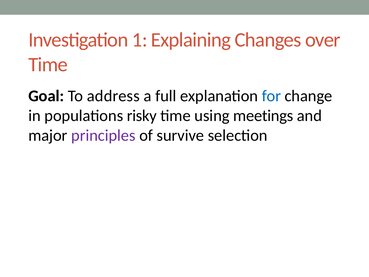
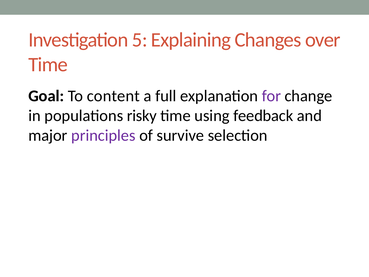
1: 1 -> 5 (140, 40)
address: address -> content (113, 96)
for colour: blue -> purple (271, 96)
meetings: meetings -> feedback (263, 116)
